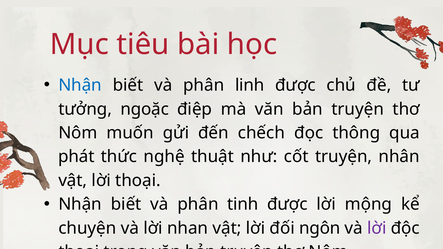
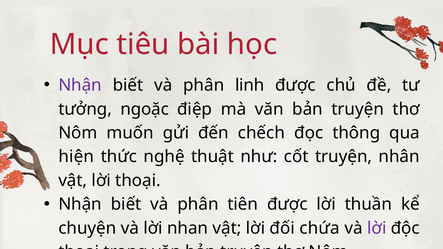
Nhận colour: blue -> purple (80, 85)
phát: phát -> hiện (76, 157)
tinh: tinh -> tiên (243, 205)
mộng: mộng -> thuần (368, 205)
ngôn: ngôn -> chứa (320, 228)
